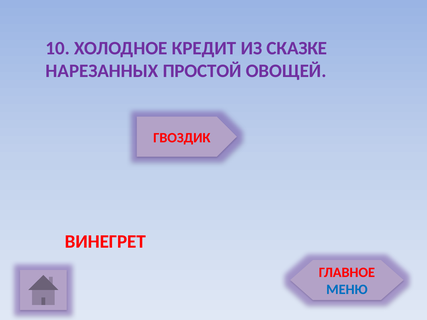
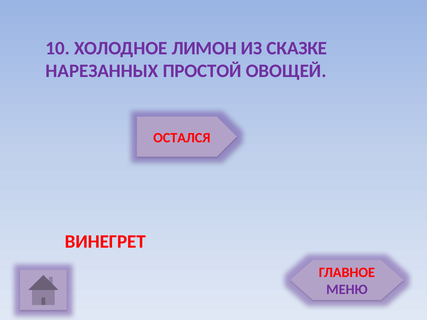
КРЕДИТ: КРЕДИТ -> ЛИМОН (204, 48)
ГВОЗДИК: ГВОЗДИК -> ОСТАЛСЯ (182, 138)
МЕНЮ colour: blue -> purple (347, 290)
